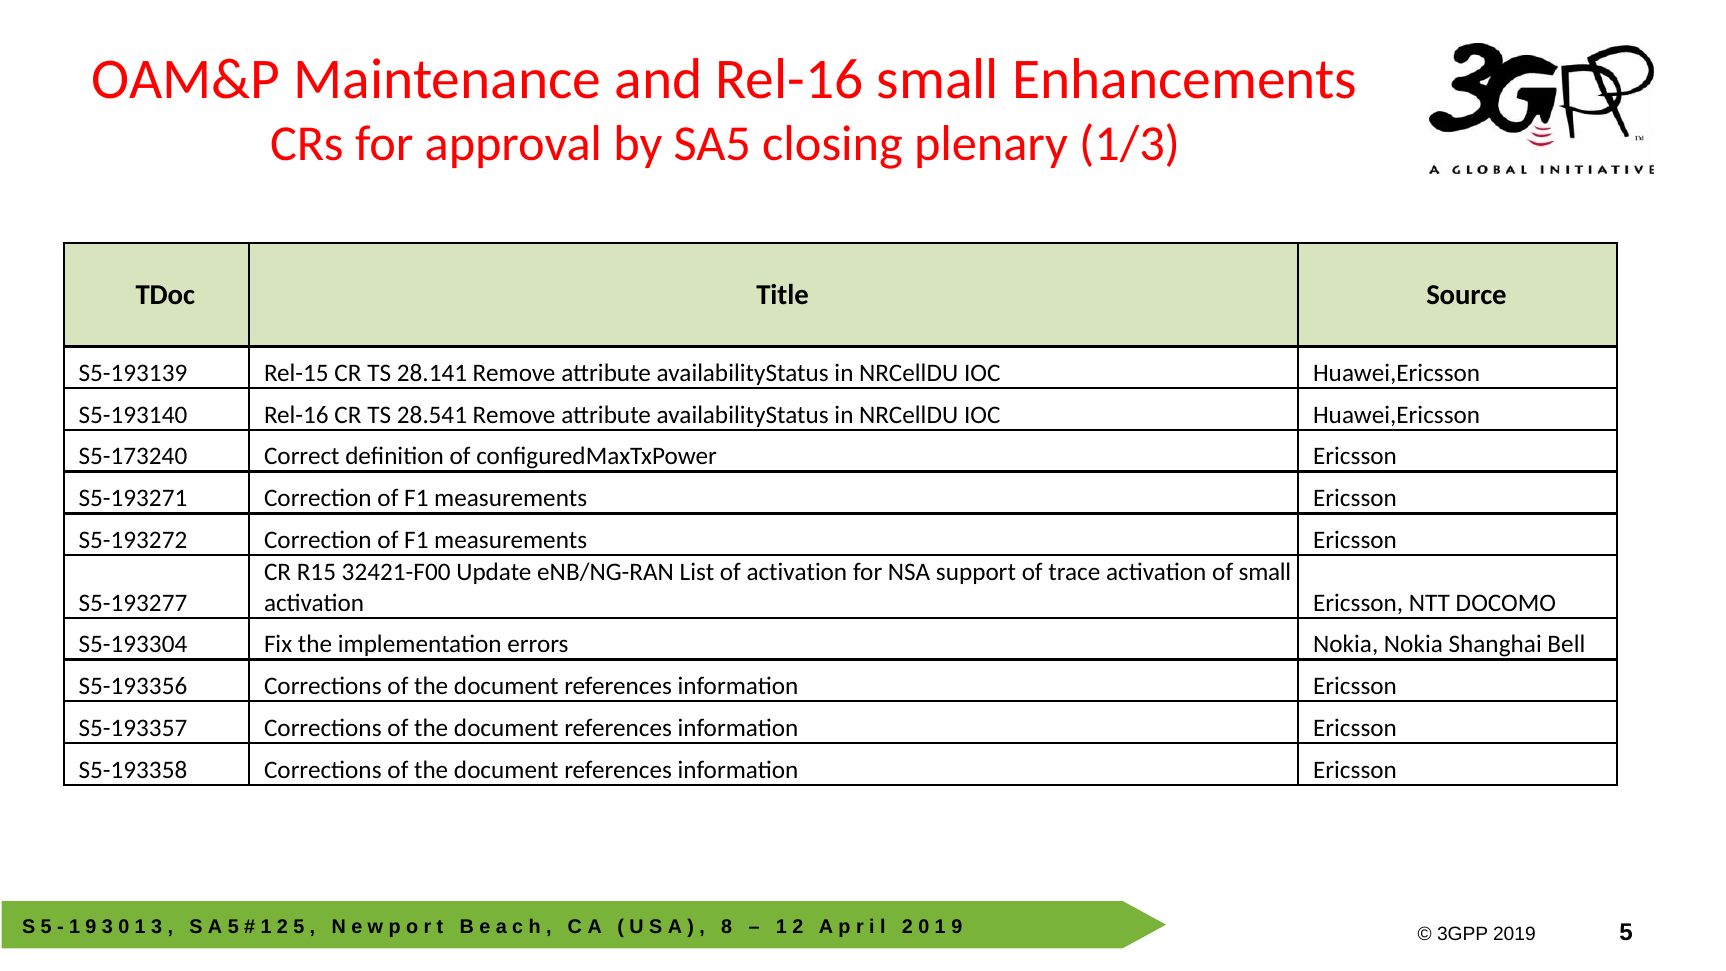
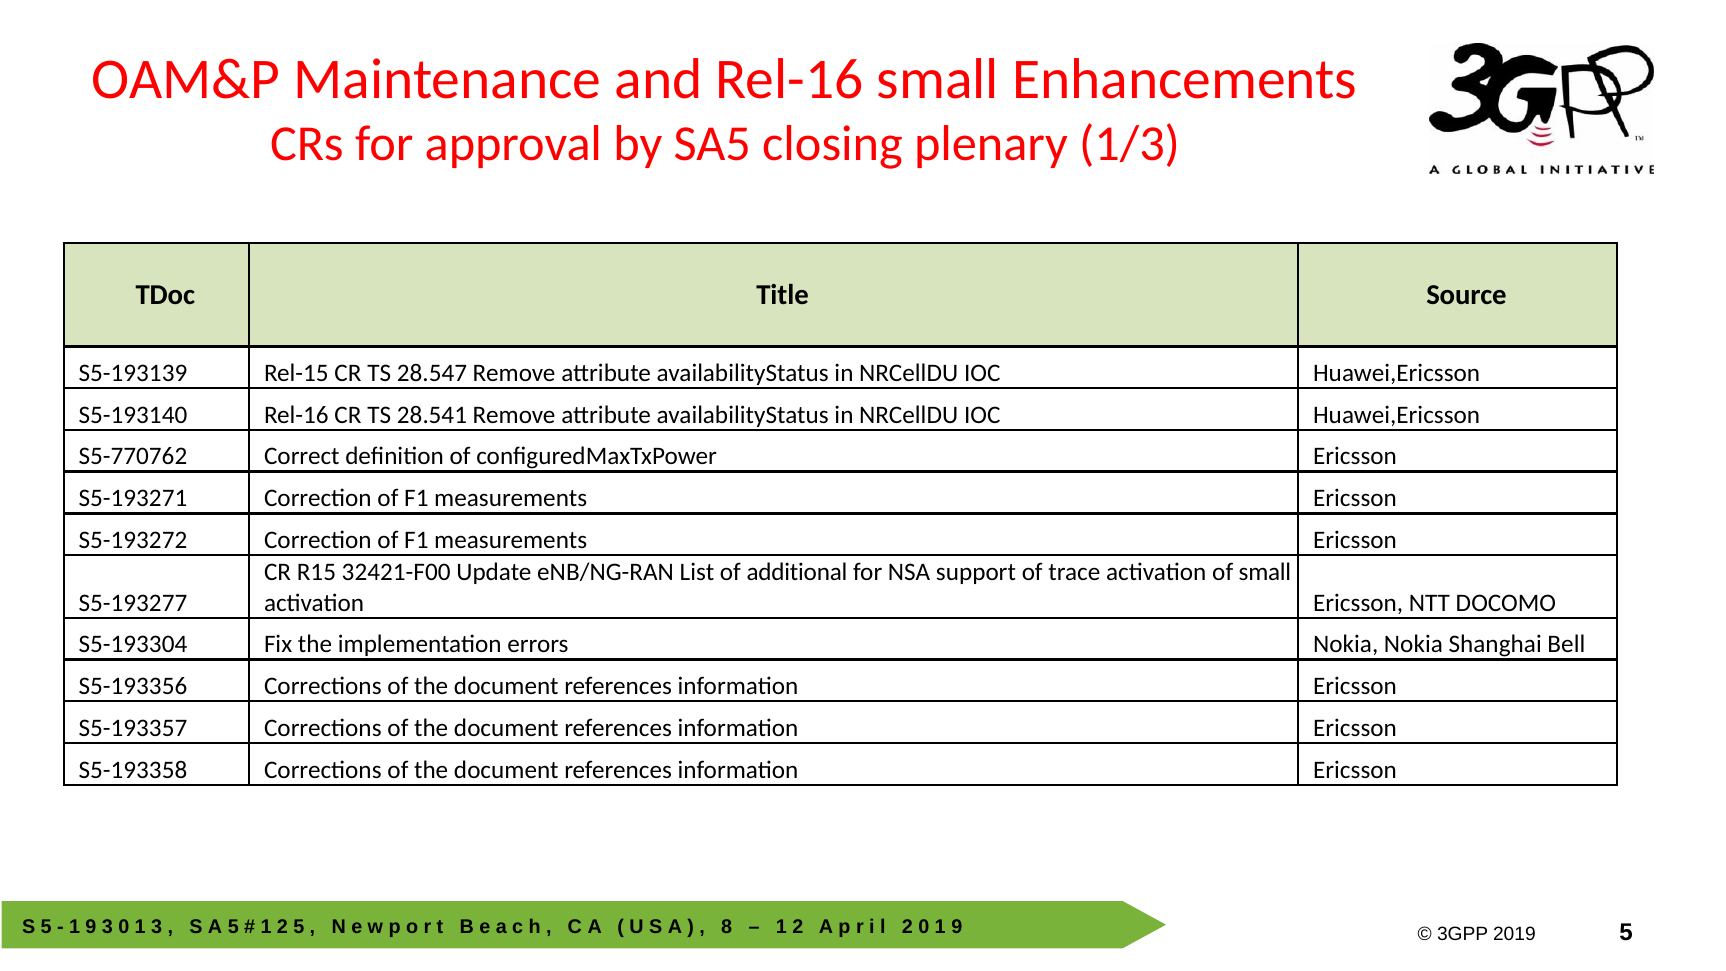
28.141: 28.141 -> 28.547 (432, 373)
S5-173240: S5-173240 -> S5-770762 (133, 457)
of activation: activation -> additional (797, 572)
